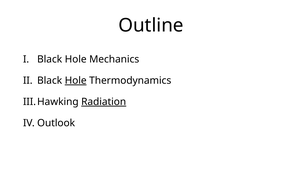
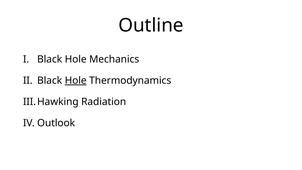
Radiation underline: present -> none (104, 102)
